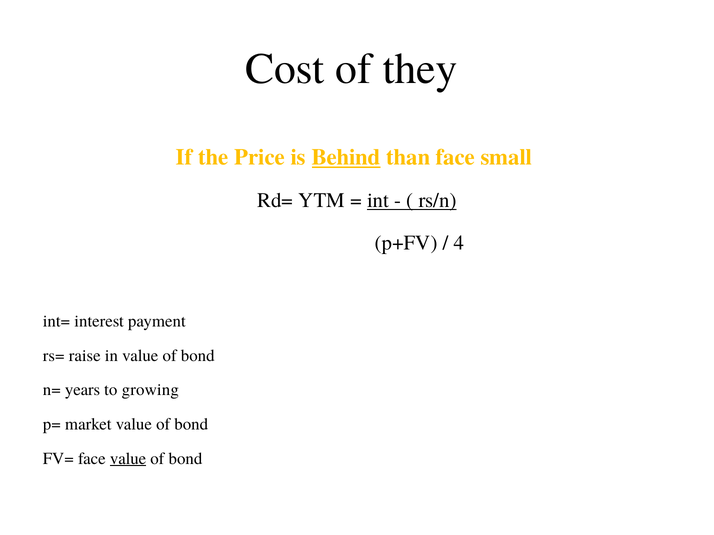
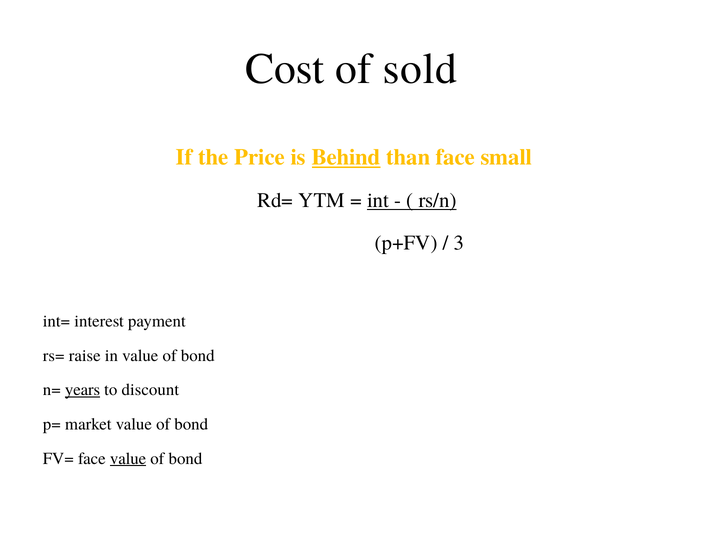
they: they -> sold (420, 69)
4: 4 -> 3 (459, 243)
years underline: none -> present (83, 390)
growing: growing -> discount (150, 390)
